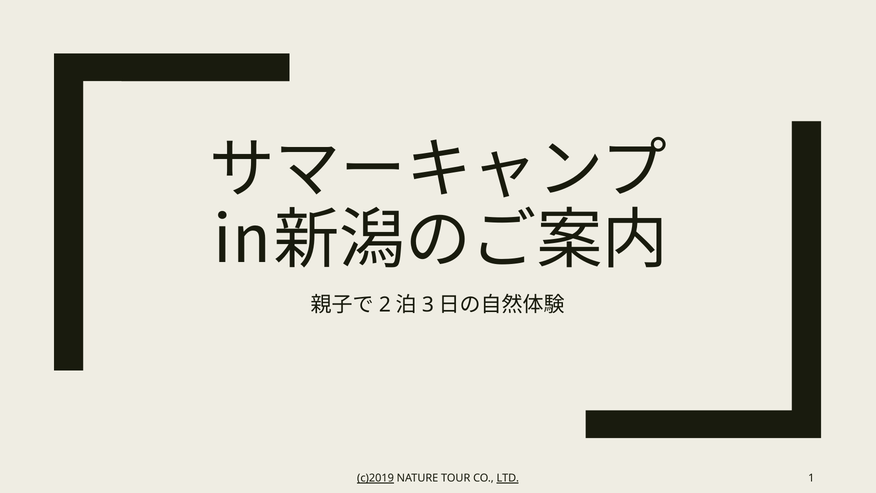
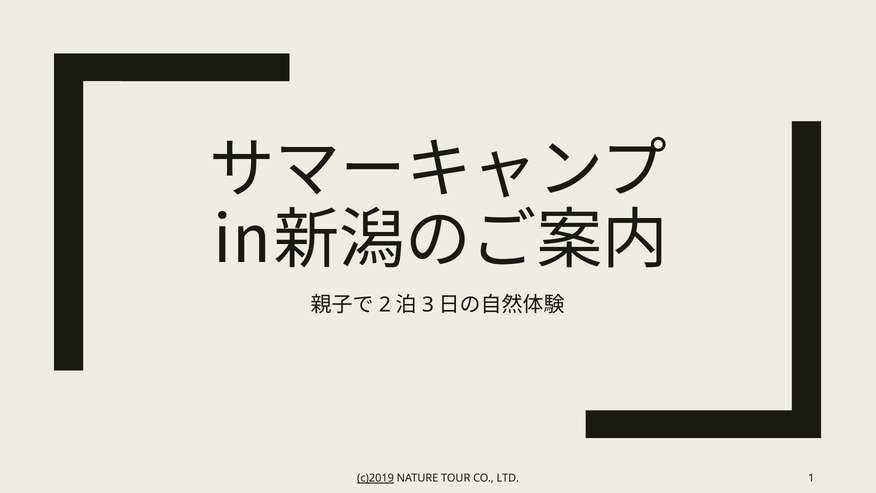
LTD underline: present -> none (508, 478)
